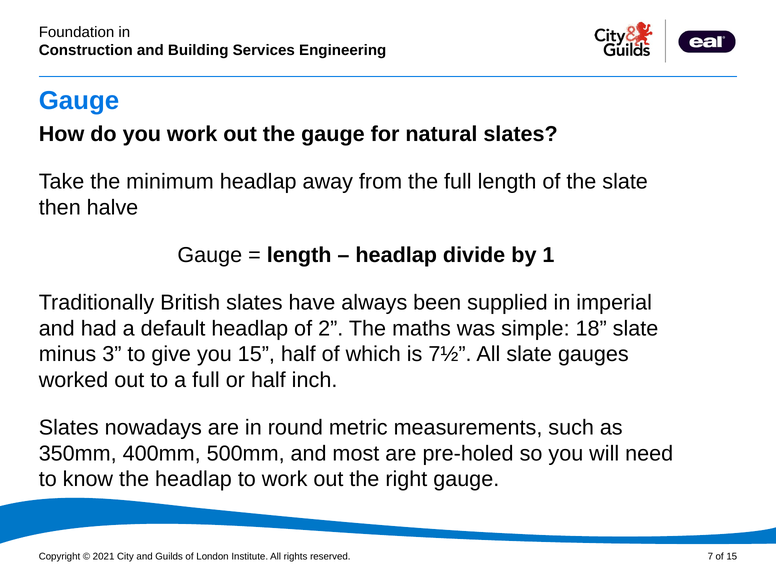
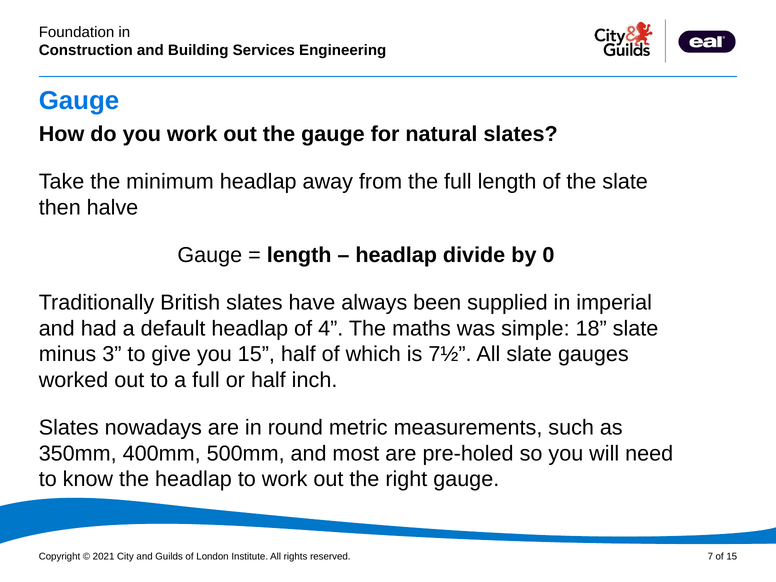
1: 1 -> 0 (548, 255)
2: 2 -> 4 (331, 328)
